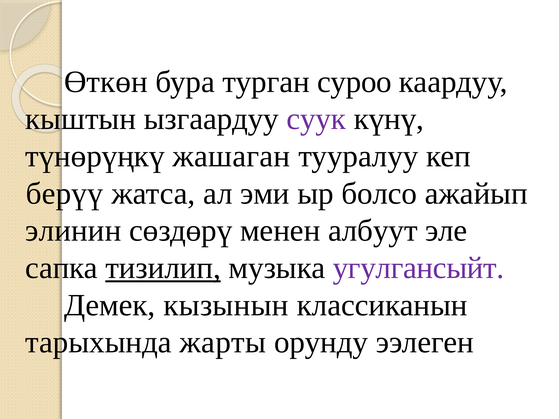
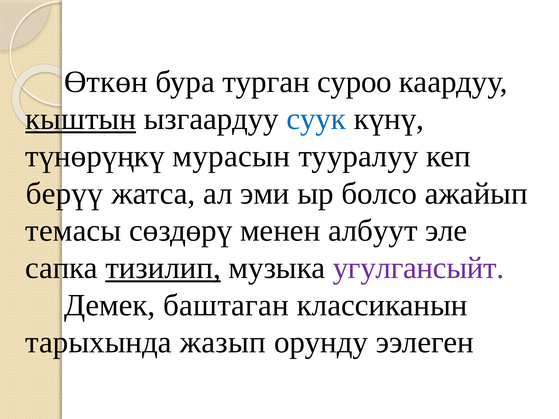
кыштын underline: none -> present (81, 119)
суук colour: purple -> blue (316, 119)
жашаган: жашаган -> мурасын (231, 156)
элинин: элинин -> темасы (73, 231)
кызынын: кызынын -> баштаган (226, 305)
жарты: жарты -> жазып (223, 343)
